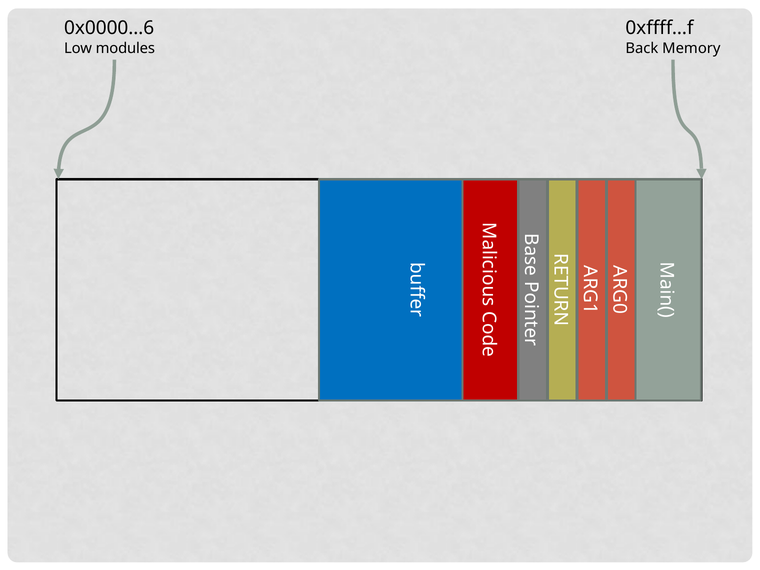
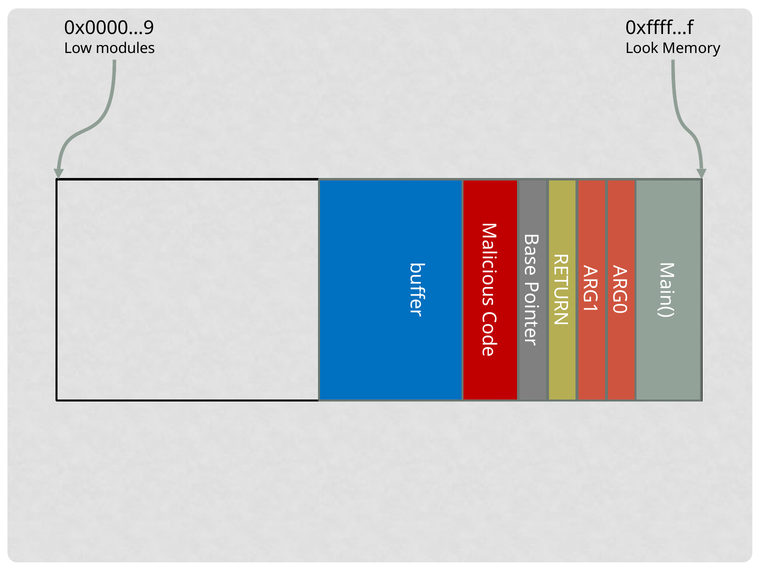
0x0000…6: 0x0000…6 -> 0x0000…9 (109, 28)
Back: Back -> Look (642, 48)
